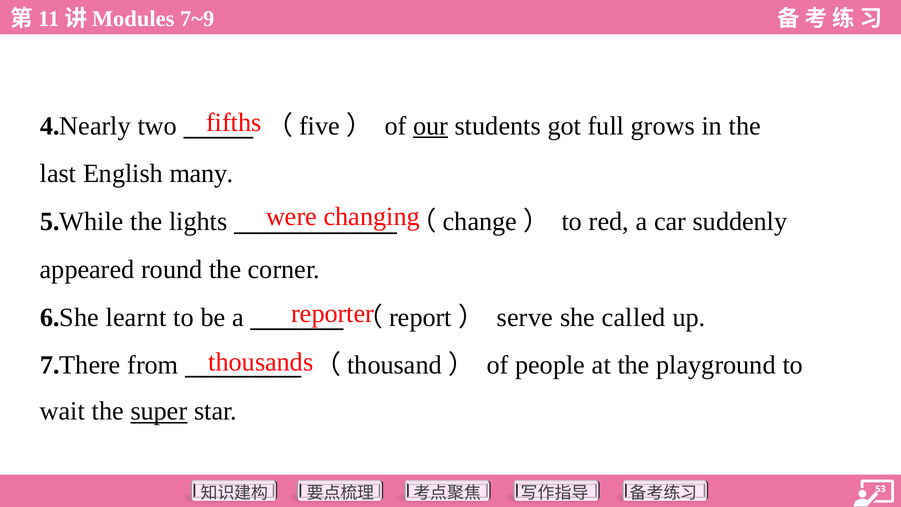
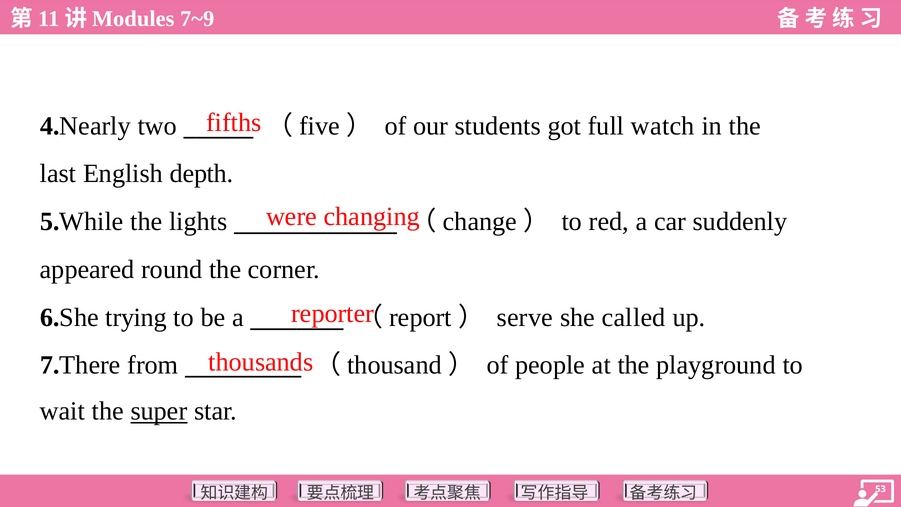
our underline: present -> none (431, 126)
grows: grows -> watch (663, 126)
many: many -> depth (202, 174)
learnt: learnt -> trying (136, 317)
